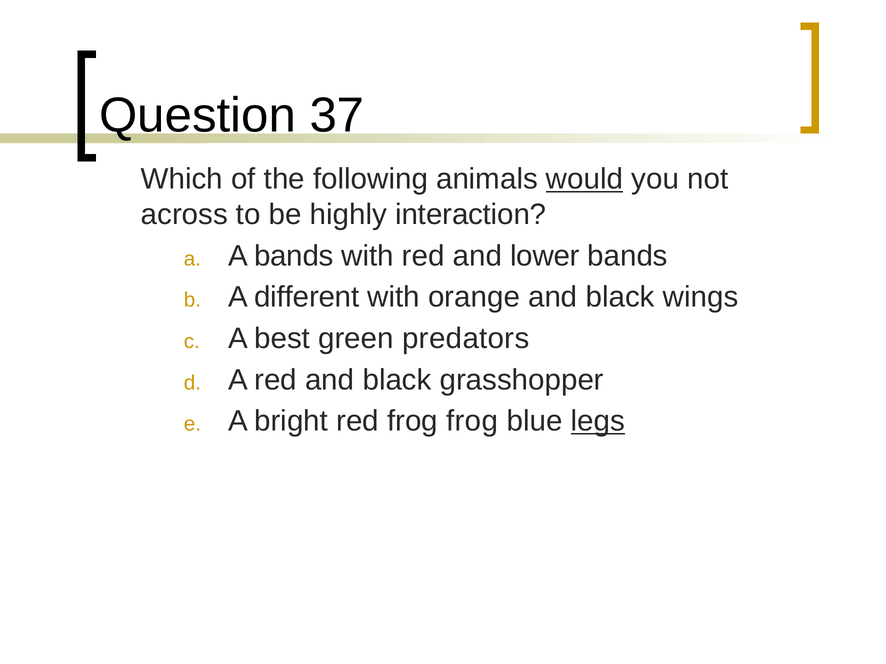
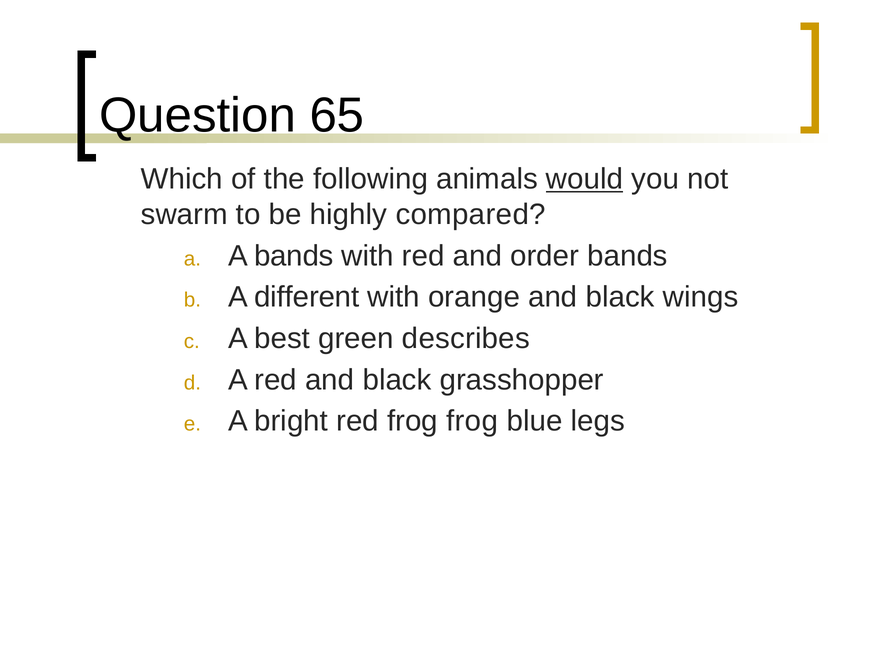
37: 37 -> 65 (337, 116)
across: across -> swarm (184, 215)
interaction: interaction -> compared (471, 215)
lower: lower -> order (545, 256)
predators: predators -> describes (466, 339)
legs underline: present -> none (598, 421)
